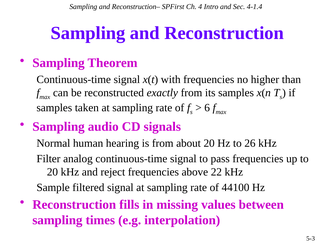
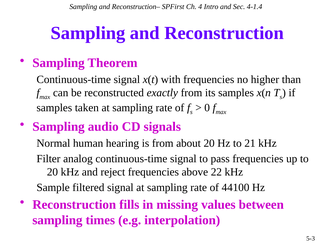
6: 6 -> 0 (207, 108)
26: 26 -> 21 (250, 143)
